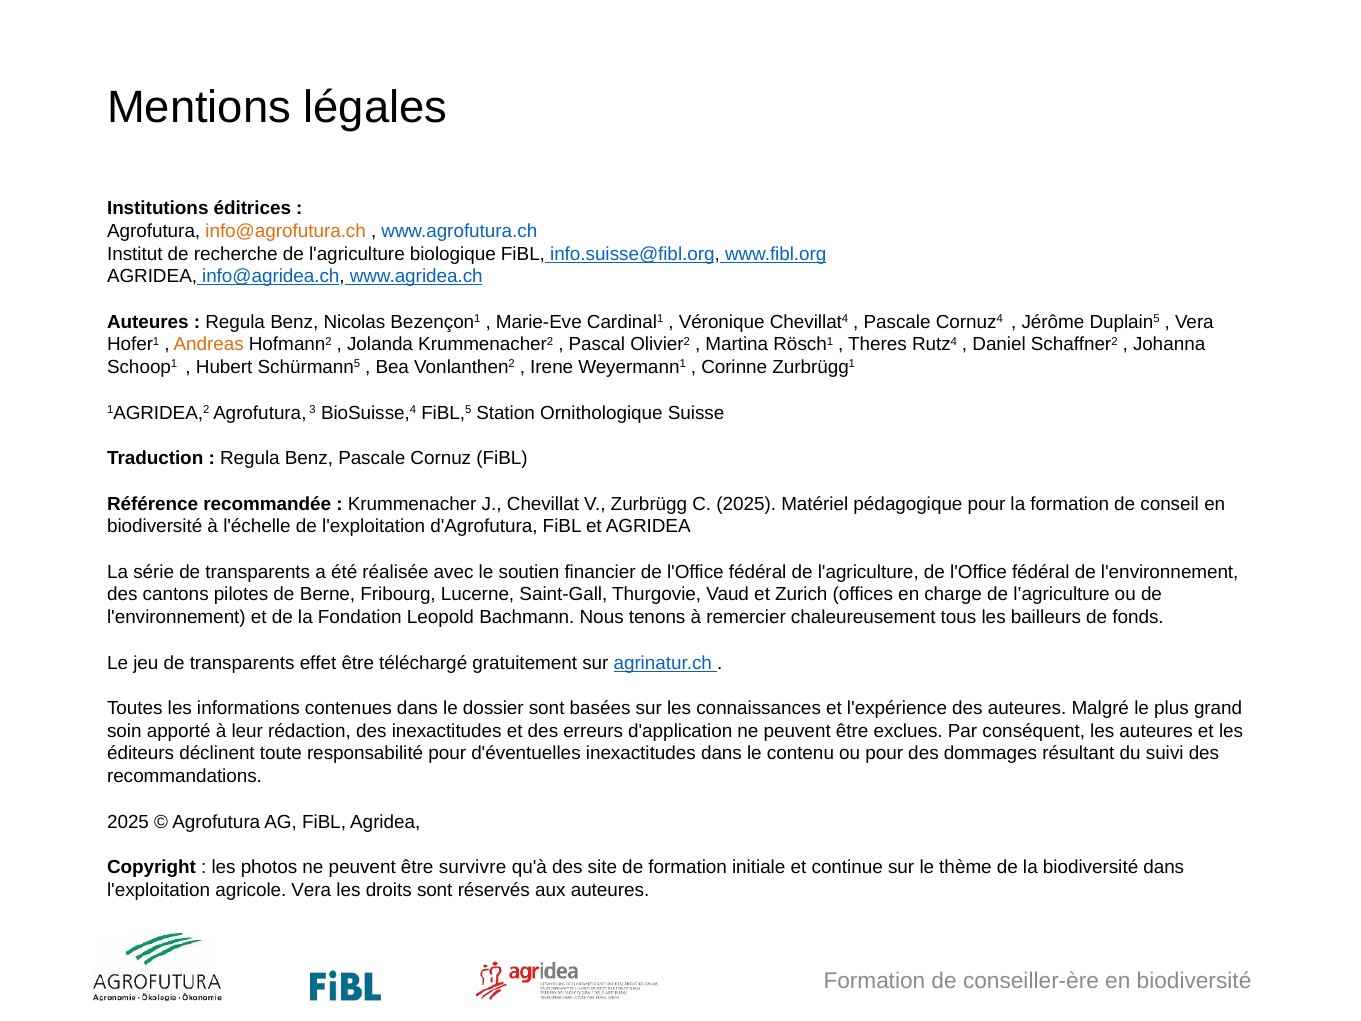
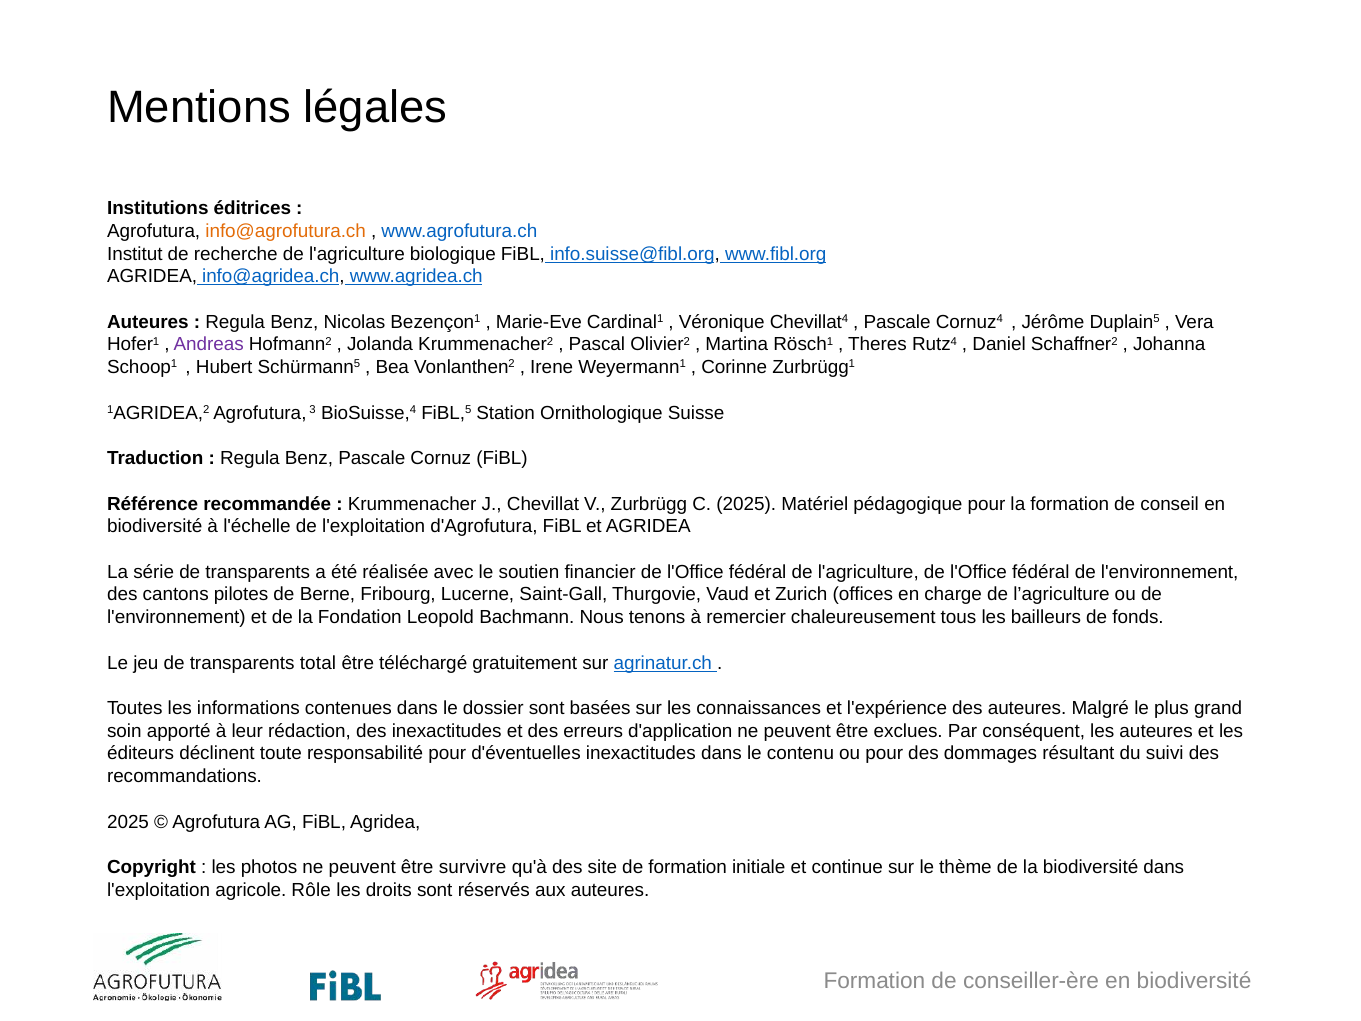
Andreas colour: orange -> purple (209, 345)
effet: effet -> total (318, 663)
agricole Vera: Vera -> Rôle (311, 890)
